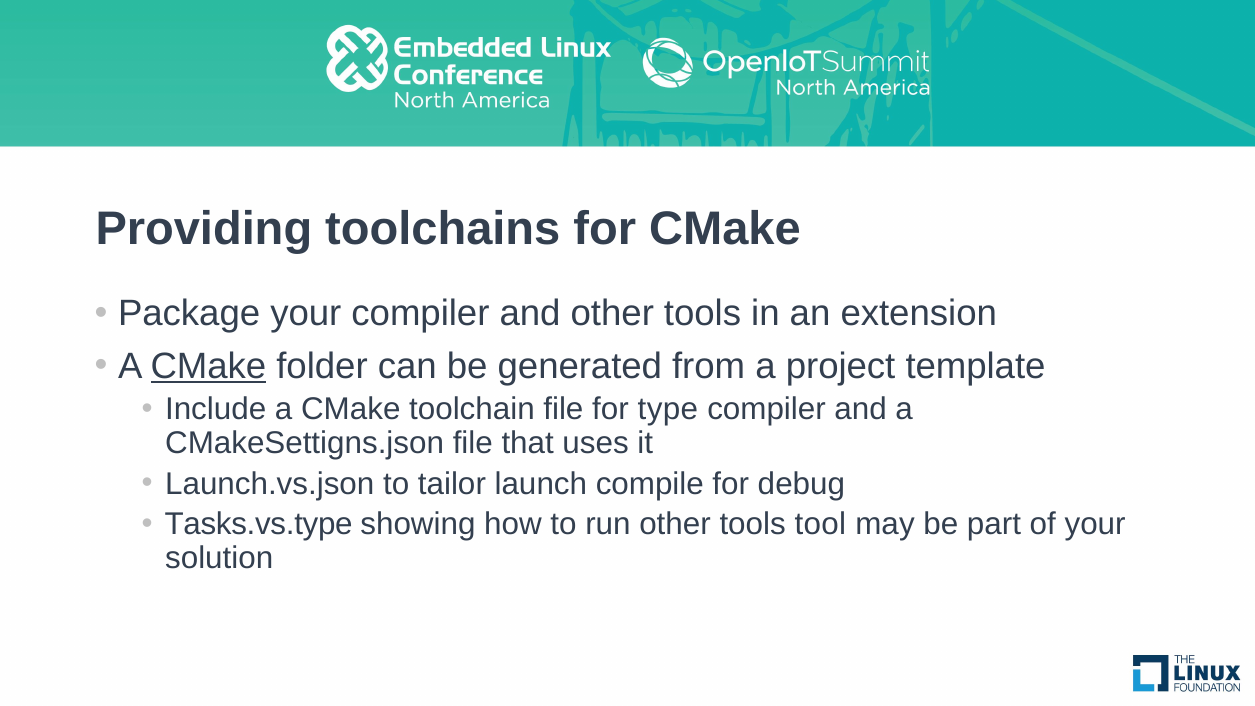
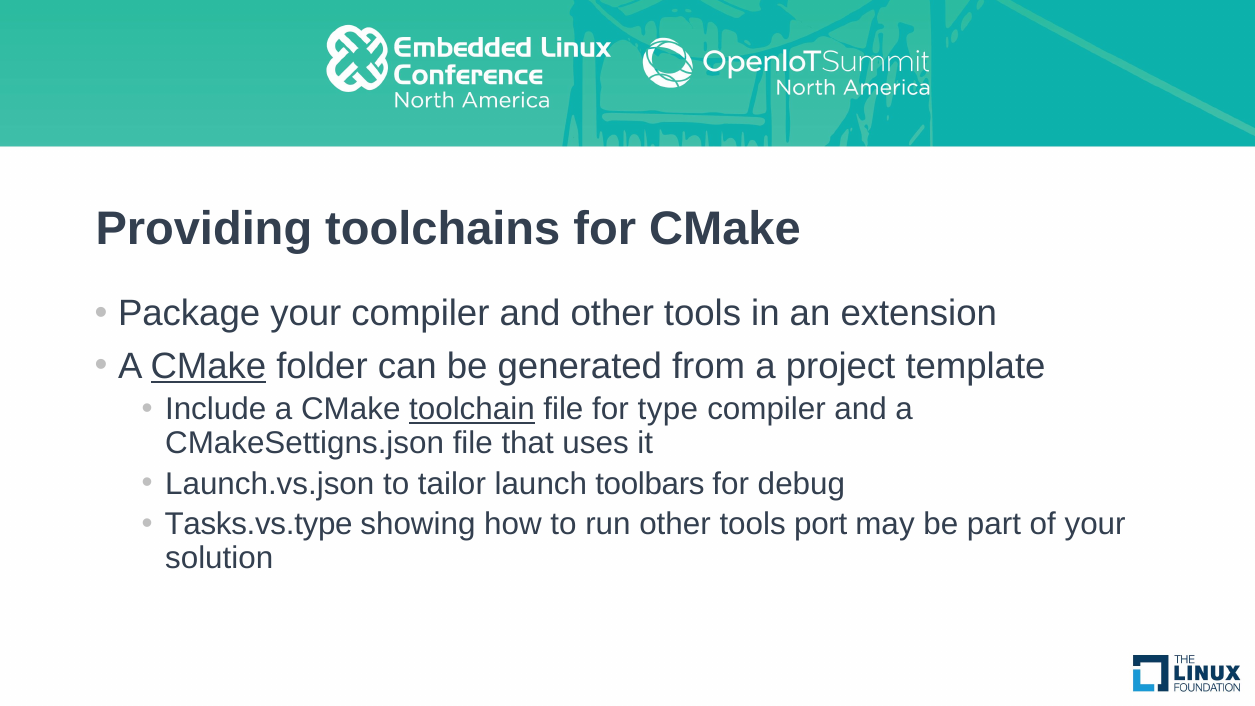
toolchain underline: none -> present (472, 410)
compile: compile -> toolbars (650, 484)
tool: tool -> port (821, 524)
